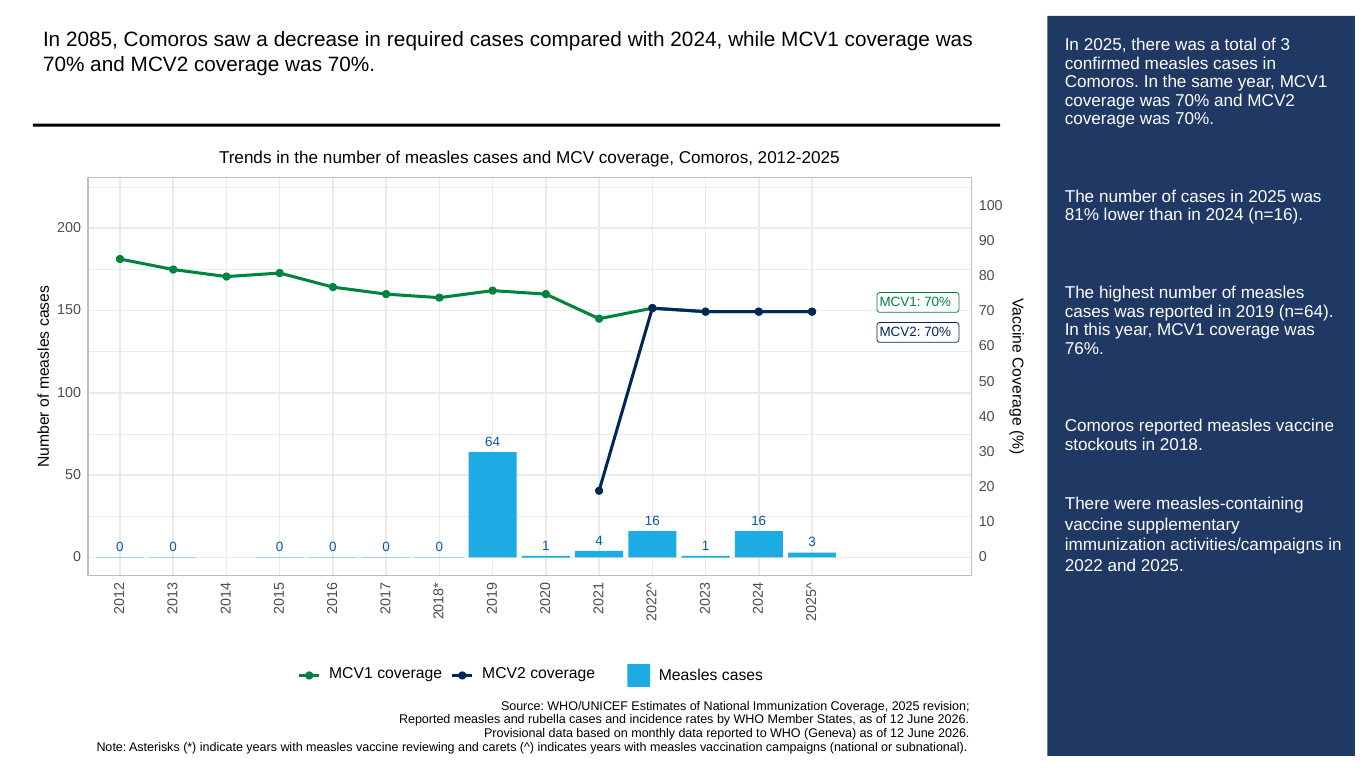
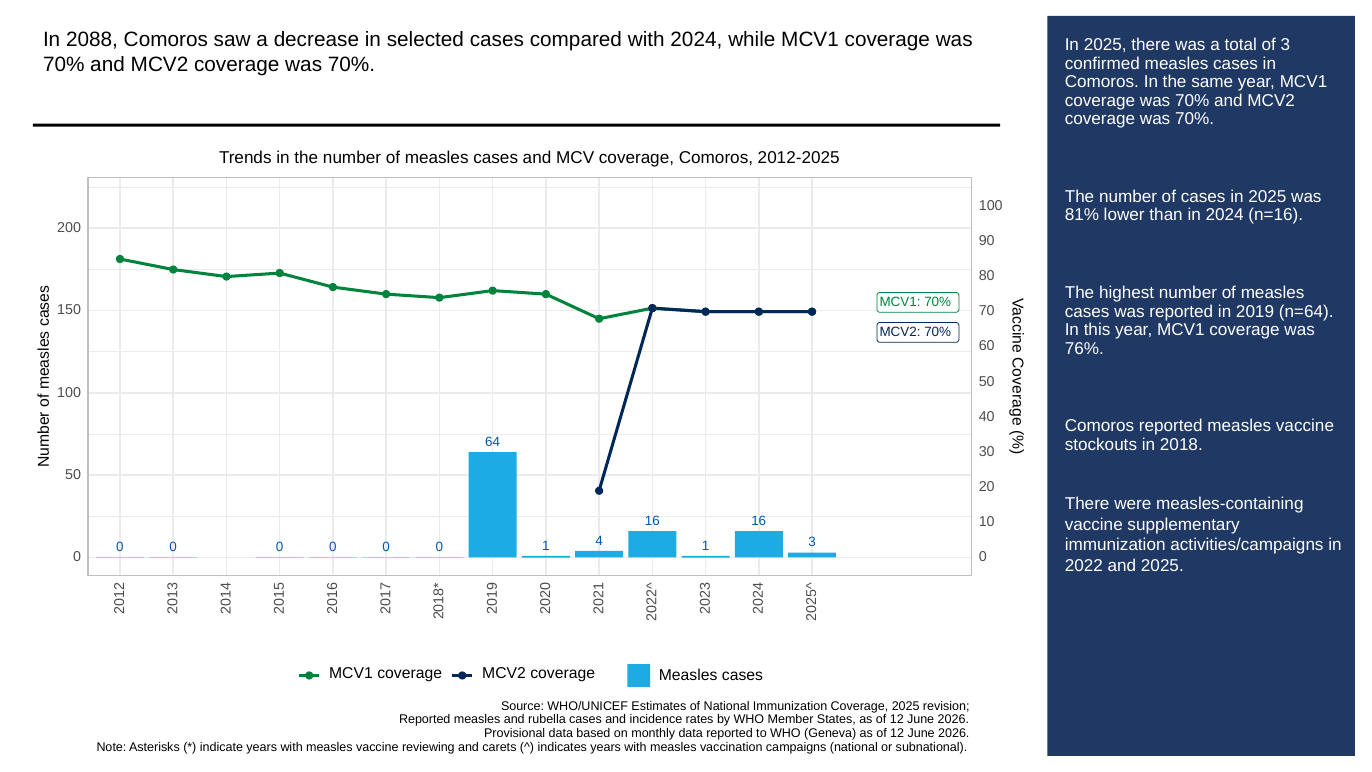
2085: 2085 -> 2088 (92, 40)
required: required -> selected (425, 40)
